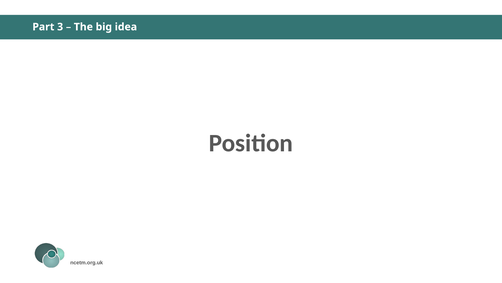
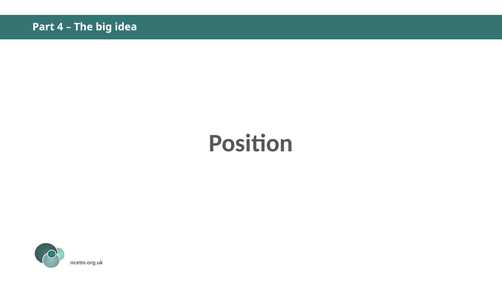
3: 3 -> 4 (60, 27)
